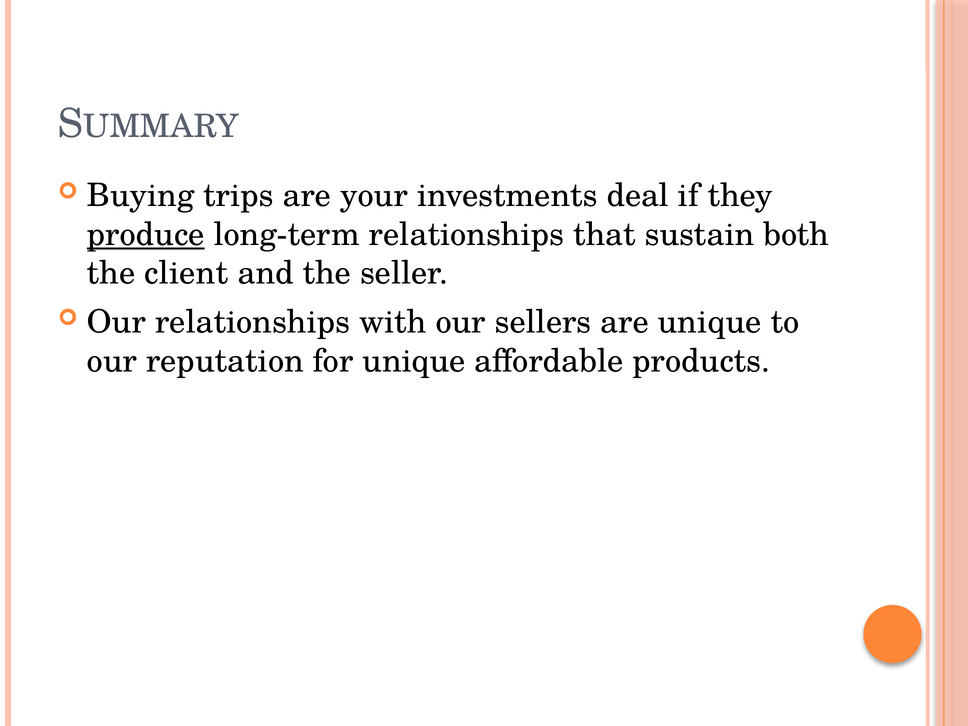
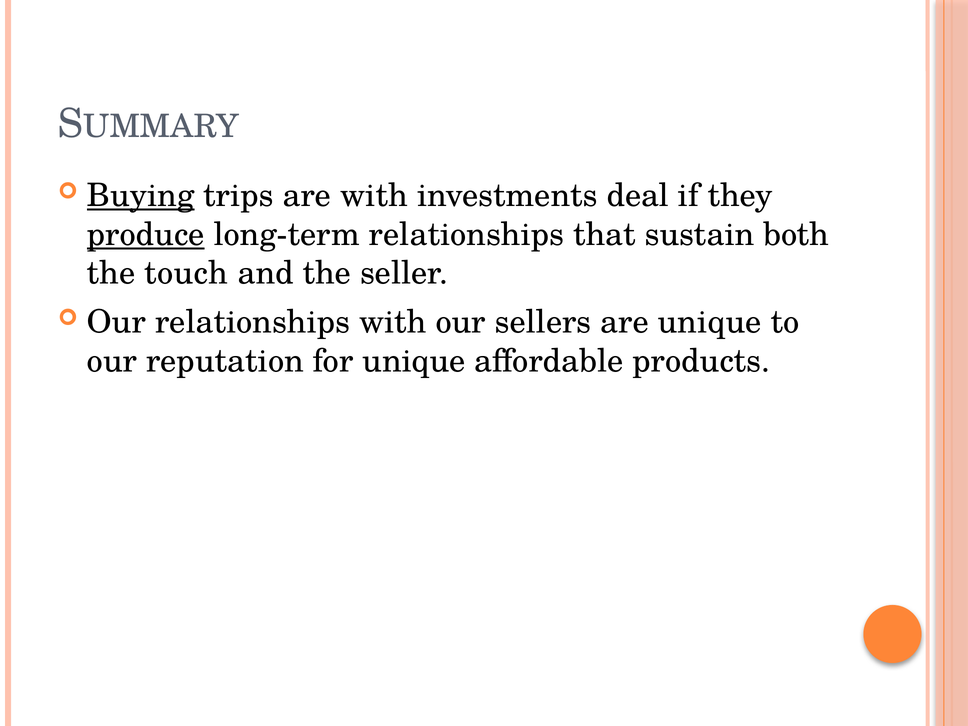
Buying underline: none -> present (141, 196)
are your: your -> with (374, 196)
client: client -> touch (186, 273)
